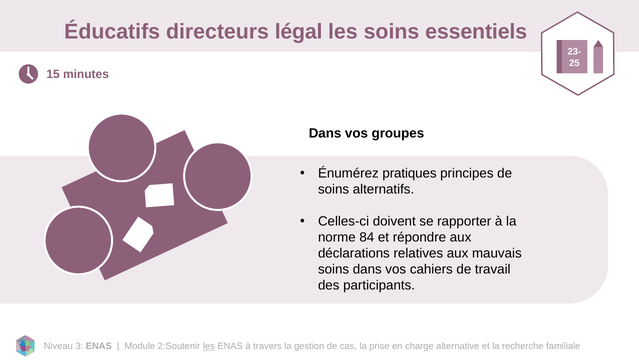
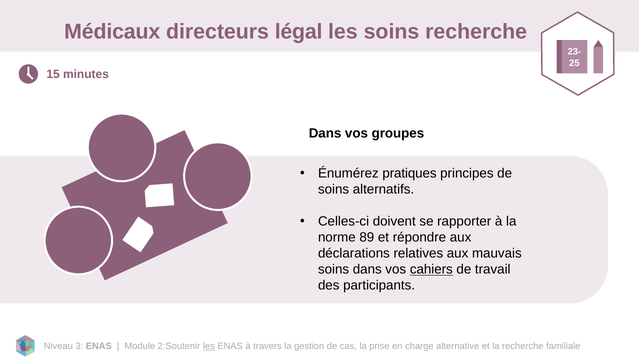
Éducatifs: Éducatifs -> Médicaux (112, 32)
soins essentiels: essentiels -> recherche (476, 32)
84: 84 -> 89 (367, 237)
cahiers underline: none -> present (431, 269)
